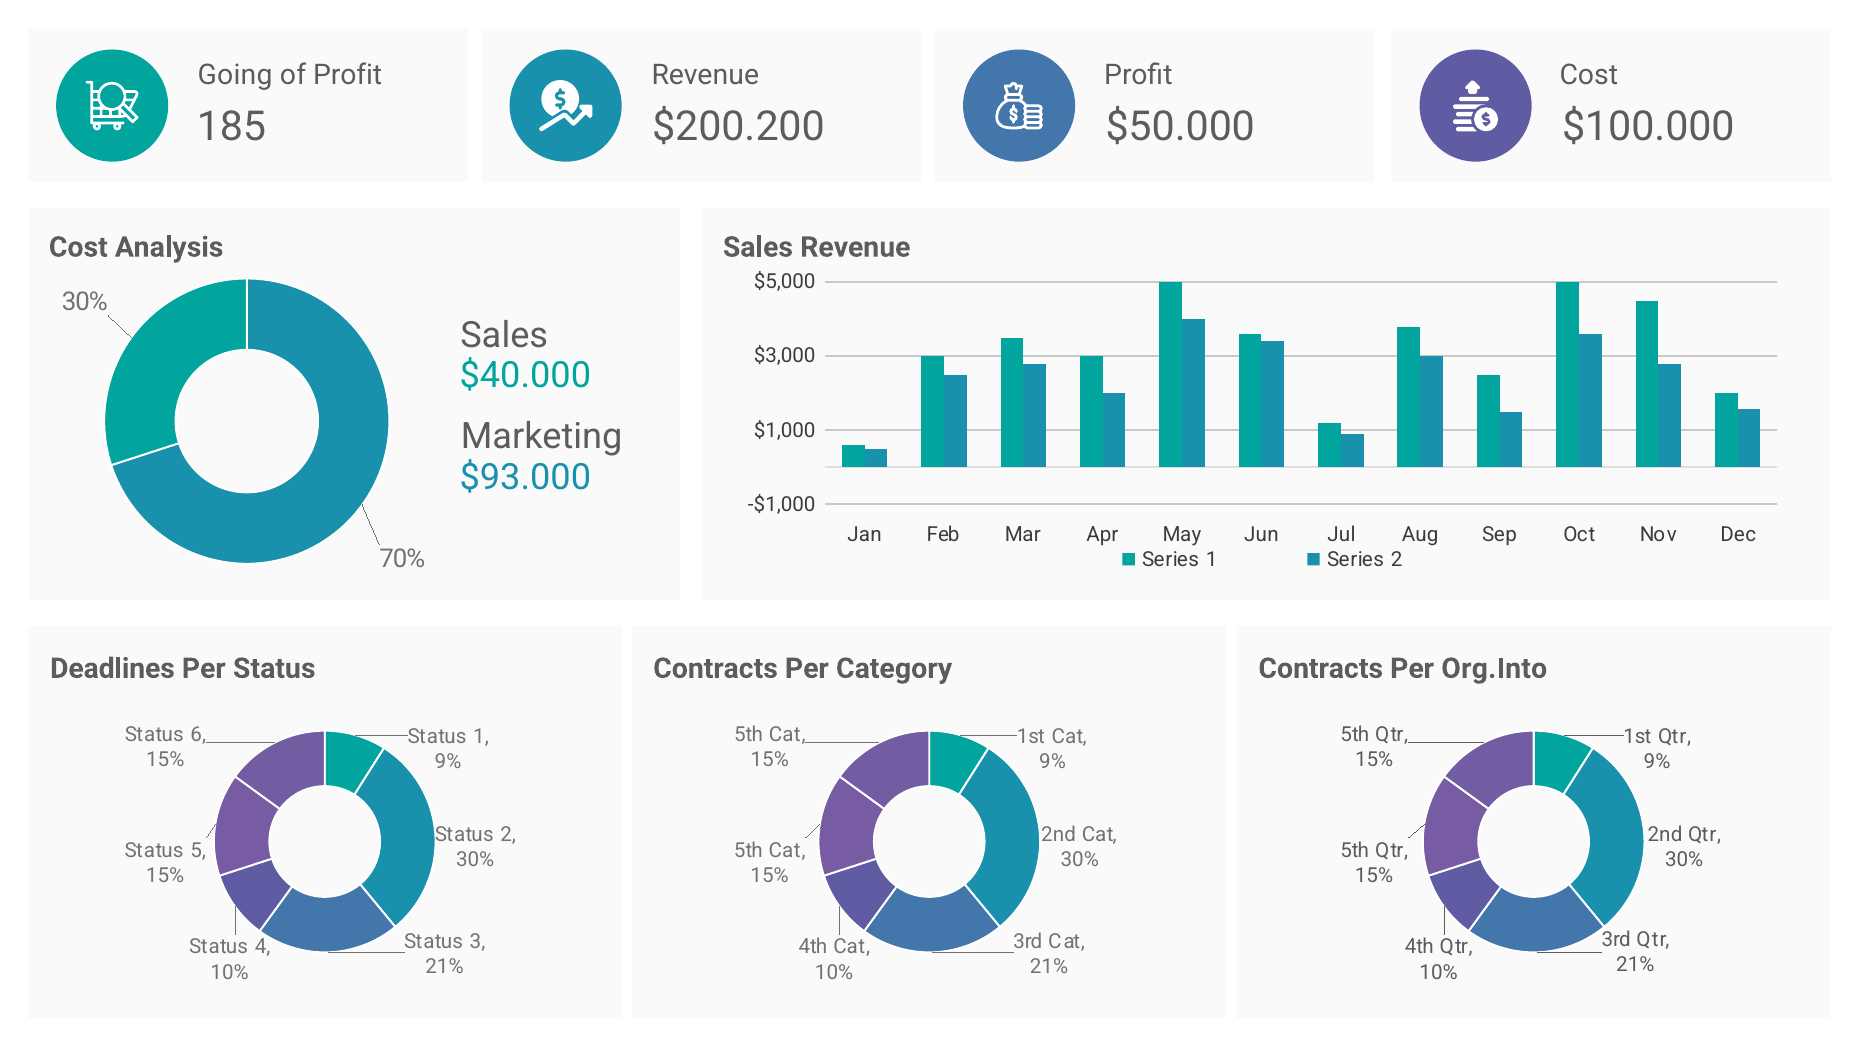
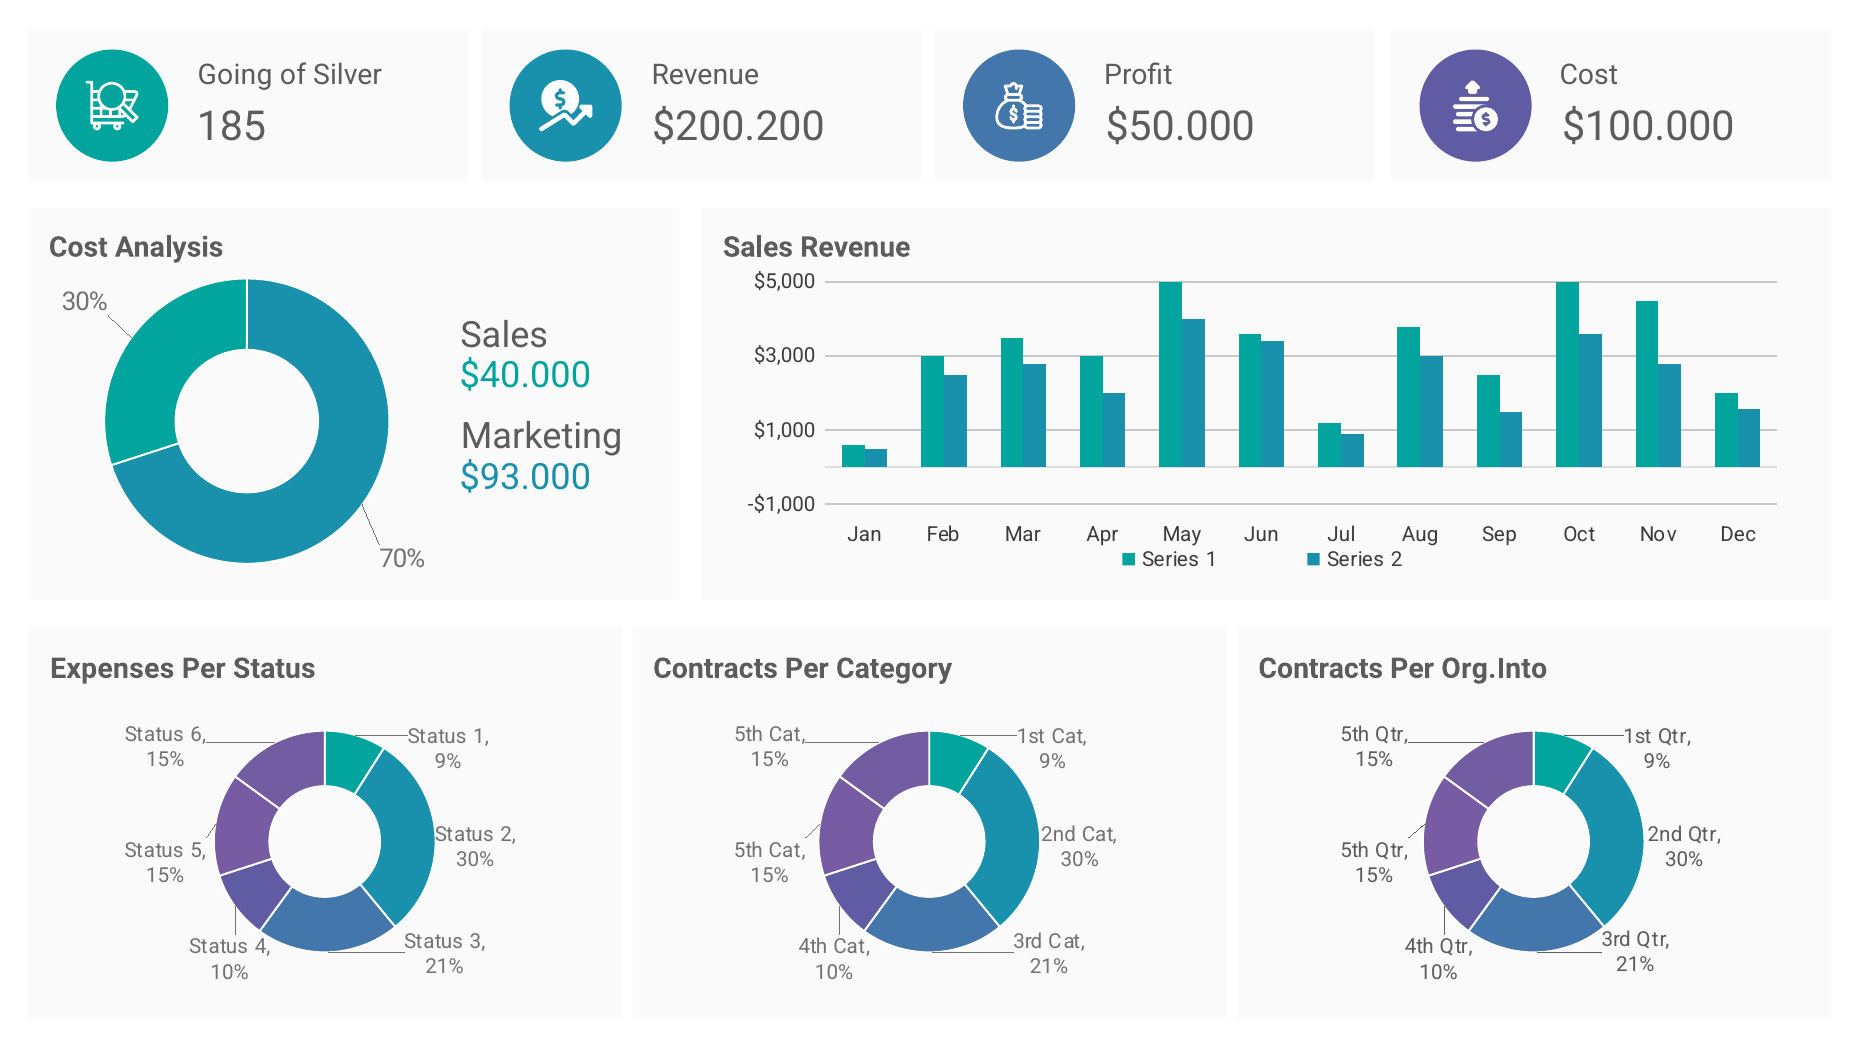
of Profit: Profit -> Silver (348, 75)
Deadlines: Deadlines -> Expenses (112, 668)
